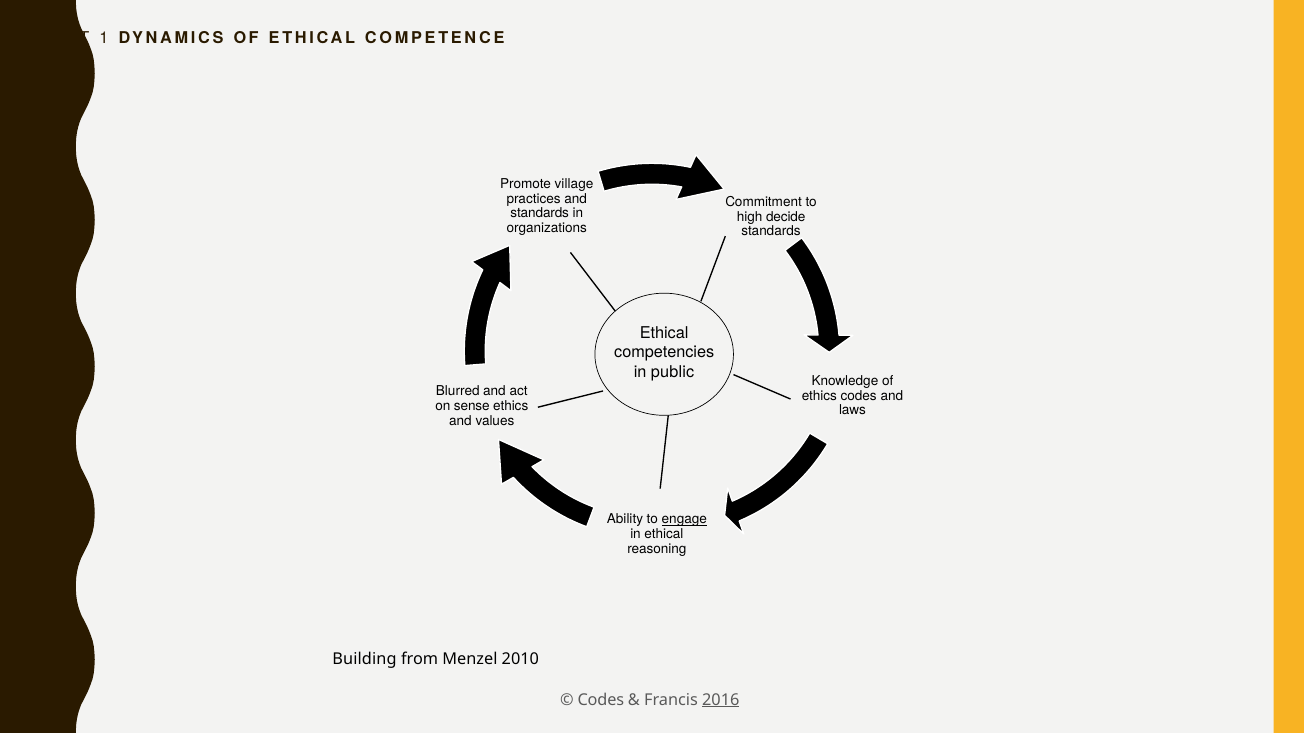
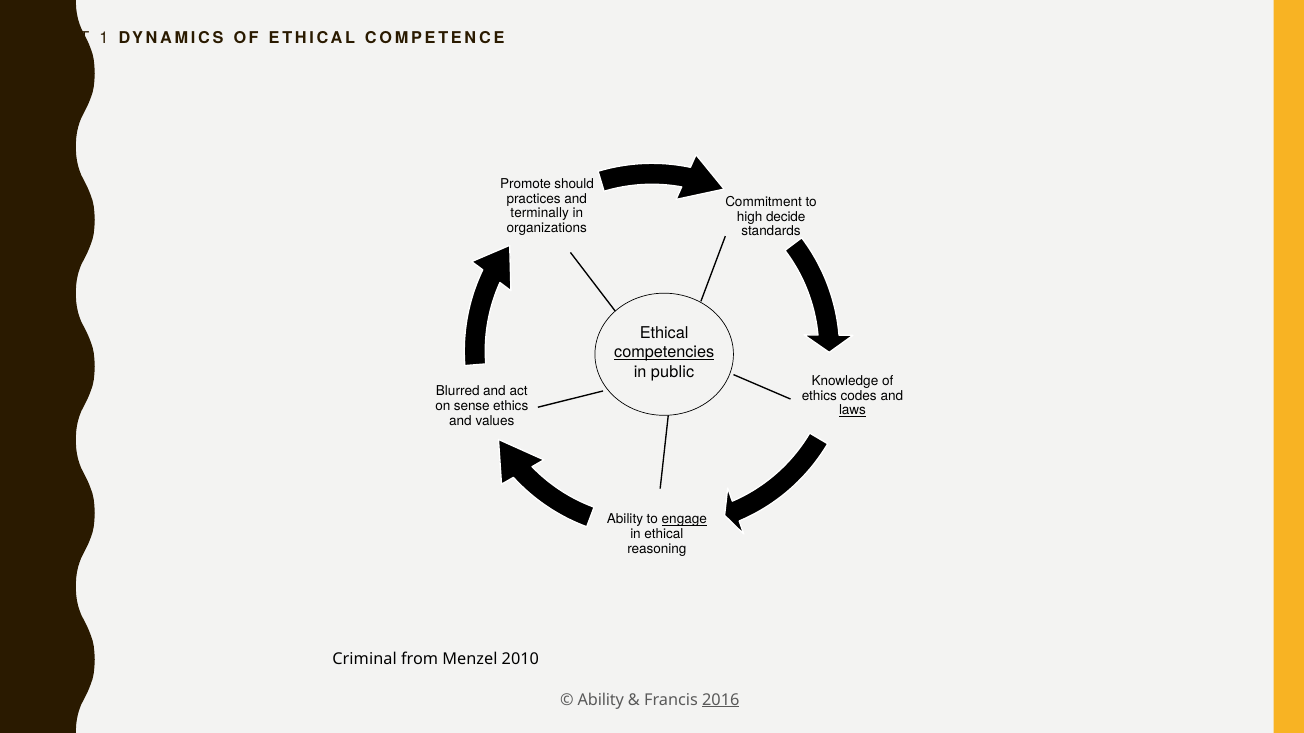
village: village -> should (574, 184)
standards: standards -> terminally (540, 214)
competencies underline: none -> present (664, 353)
laws underline: none -> present (853, 411)
Building: Building -> Criminal (365, 660)
Codes: Codes -> Ability (601, 700)
